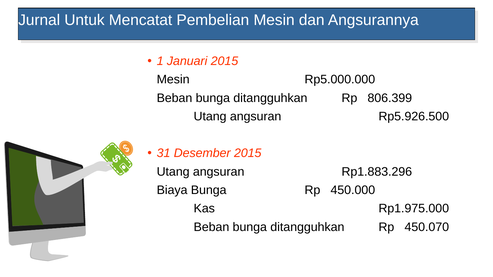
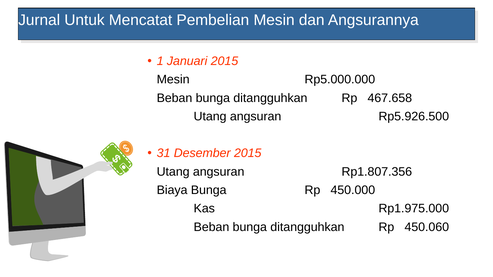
806.399: 806.399 -> 467.658 (390, 98)
Rp1.883.296: Rp1.883.296 -> Rp1.807.356 (377, 172)
450.070: 450.070 -> 450.060 (427, 227)
